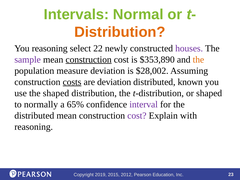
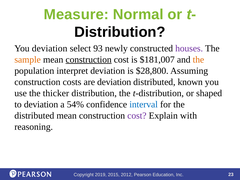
Intervals: Intervals -> Measure (76, 14)
Distribution colour: orange -> black (120, 32)
You reasoning: reasoning -> deviation (50, 48)
22: 22 -> 93 (98, 48)
sample colour: purple -> orange (28, 60)
$353,890: $353,890 -> $181,007 (157, 60)
measure: measure -> interpret (72, 71)
$28,002: $28,002 -> $28,800 (152, 71)
costs underline: present -> none (72, 82)
the shaped: shaped -> thicker (56, 93)
to normally: normally -> deviation (41, 104)
65%: 65% -> 54% (75, 104)
interval colour: purple -> blue (144, 104)
